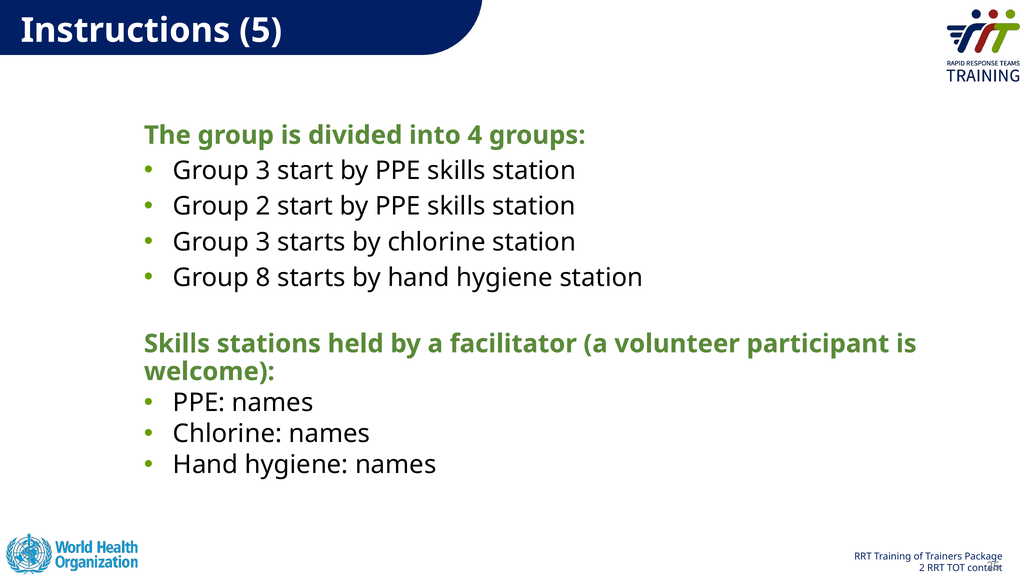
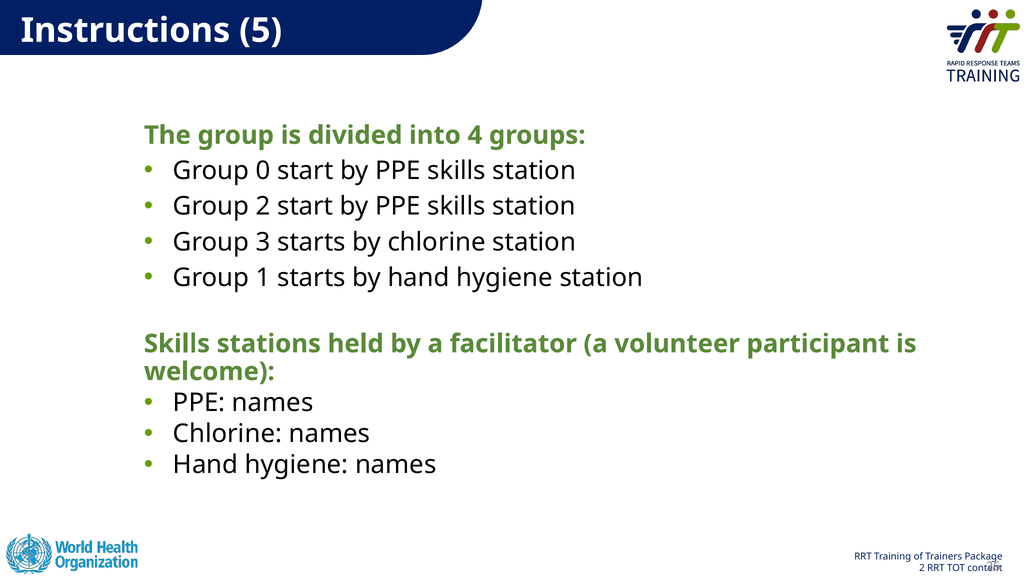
3: 3 -> 0 (263, 171)
8: 8 -> 1 (263, 278)
